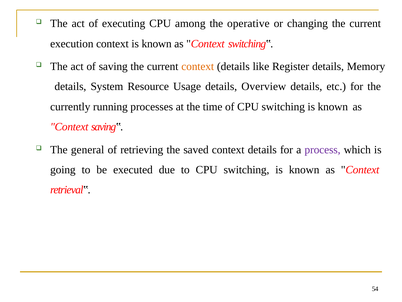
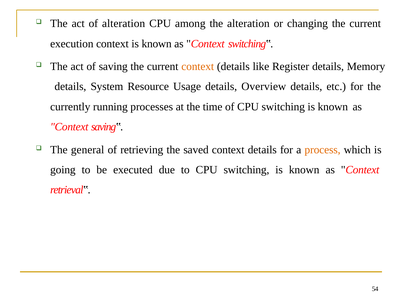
of executing: executing -> alteration (124, 23)
the operative: operative -> alteration (248, 23)
process colour: purple -> orange (323, 149)
